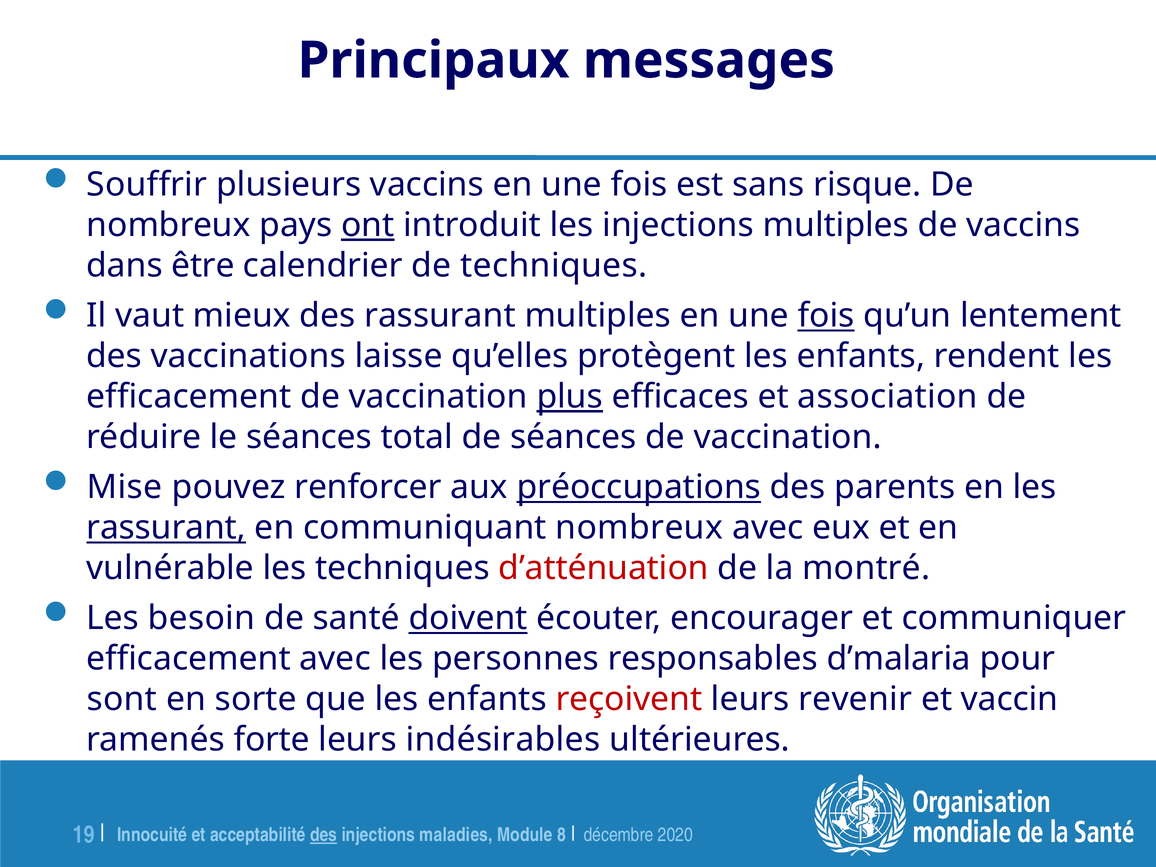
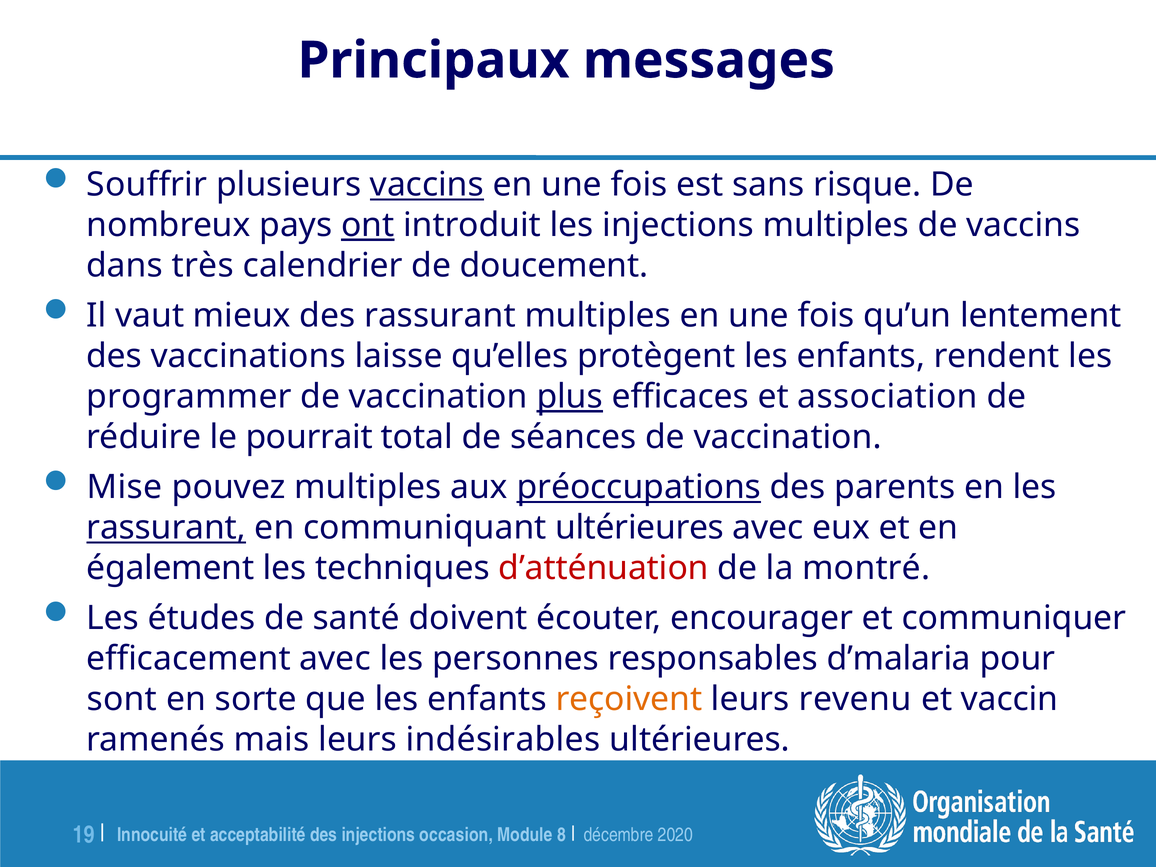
vaccins underline: none -> present (427, 185)
être: être -> très (203, 266)
de techniques: techniques -> doucement (554, 266)
fois underline: present -> none (826, 316)
efficacement: efficacement -> programmer (189, 397)
le séances: séances -> pourrait (309, 437)
pouvez renforcer: renforcer -> multiples (368, 487)
communiquant nombreux: nombreux -> ultérieures (640, 528)
vulnérable: vulnérable -> également (170, 568)
besoin: besoin -> études (202, 618)
doivent underline: present -> none (468, 618)
reçoivent colour: red -> orange (629, 699)
revenir: revenir -> revenu (855, 699)
forte: forte -> mais (272, 740)
des underline: present -> none (324, 835)
maladies: maladies -> occasion (456, 835)
